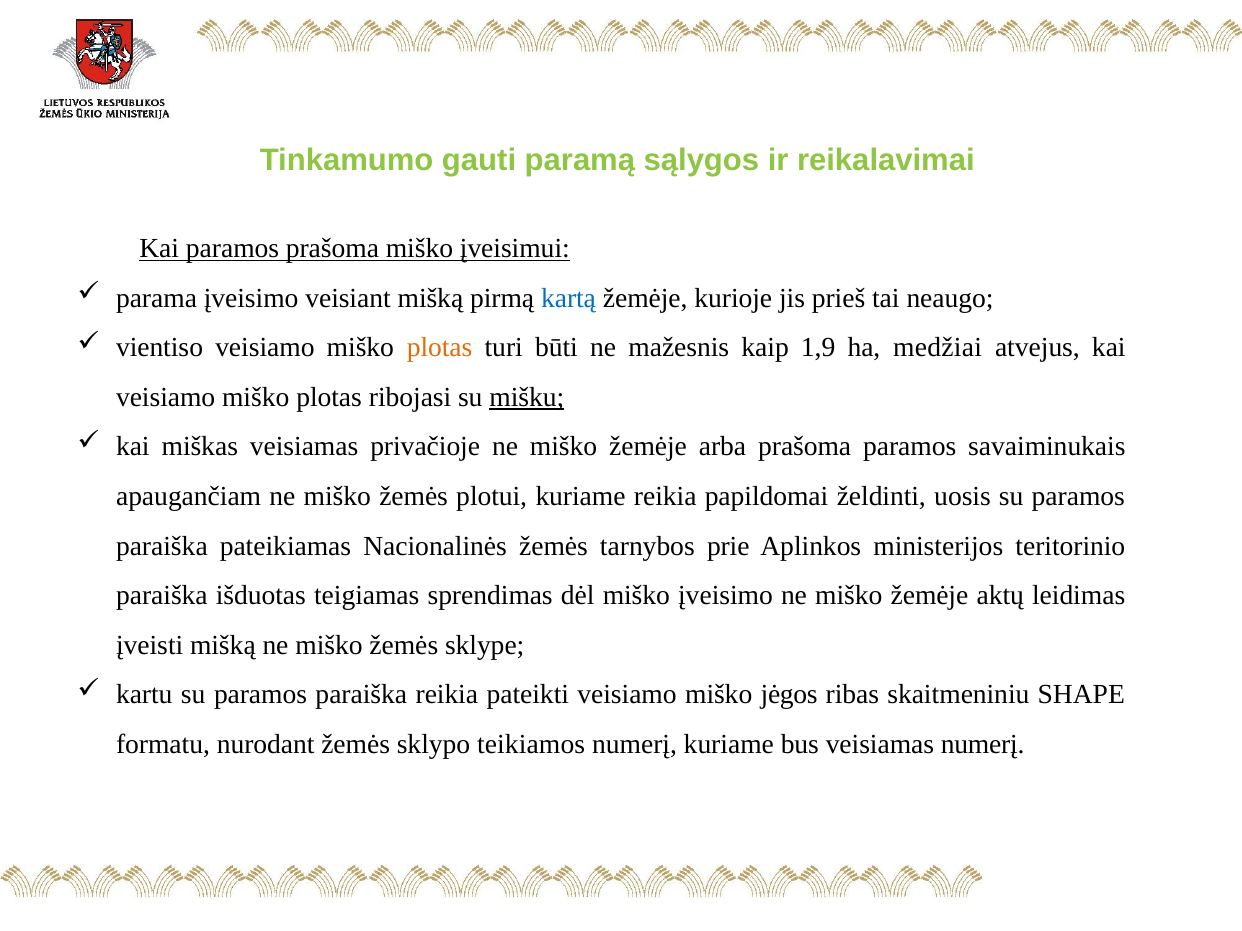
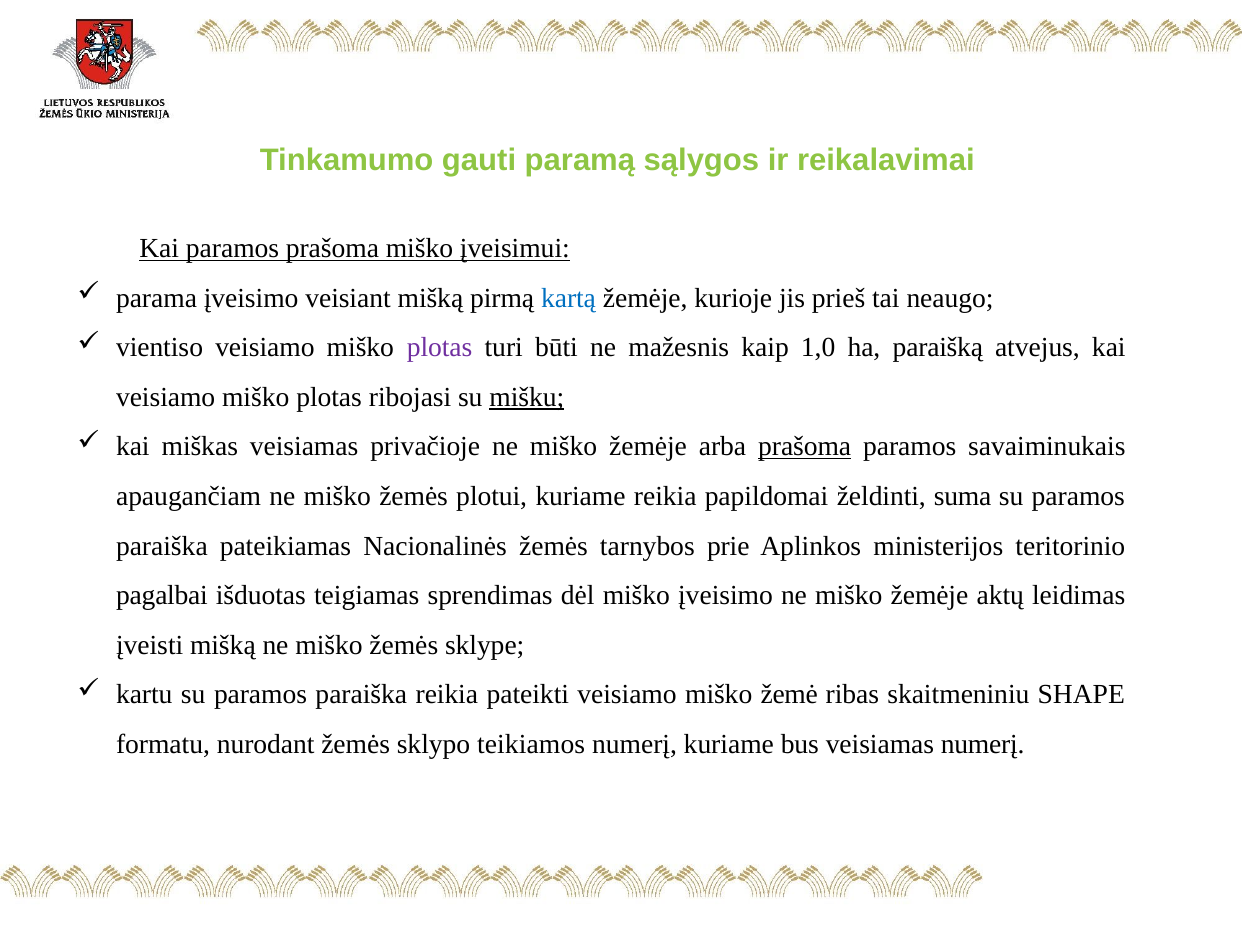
plotas colour: orange -> purple (440, 348)
1,9: 1,9 -> 1,0 (818, 348)
medžiai: medžiai -> paraišką (938, 348)
prašoma underline: none -> present (805, 447)
uosis: uosis -> suma (963, 497)
paraiška: paraiška -> pagalbai (162, 596)
jėgos: jėgos -> žemė (789, 695)
